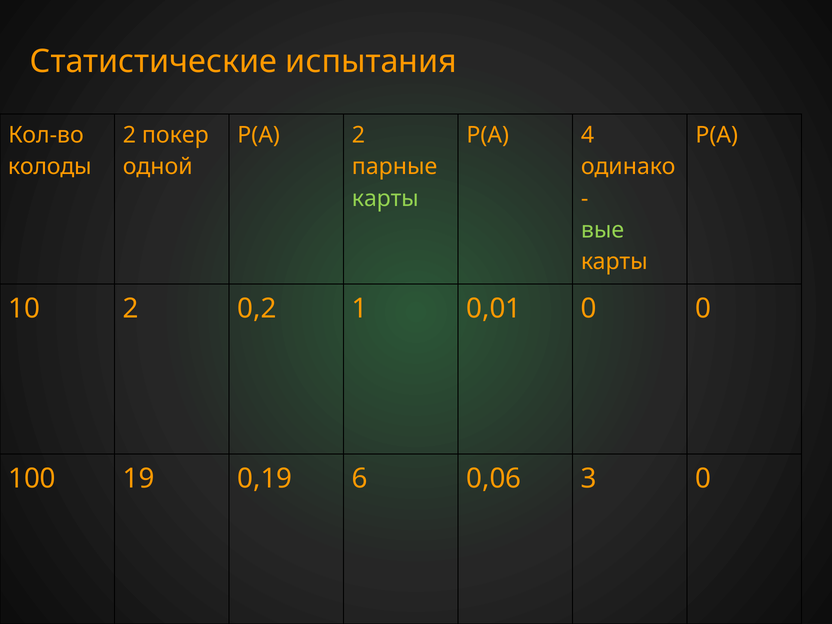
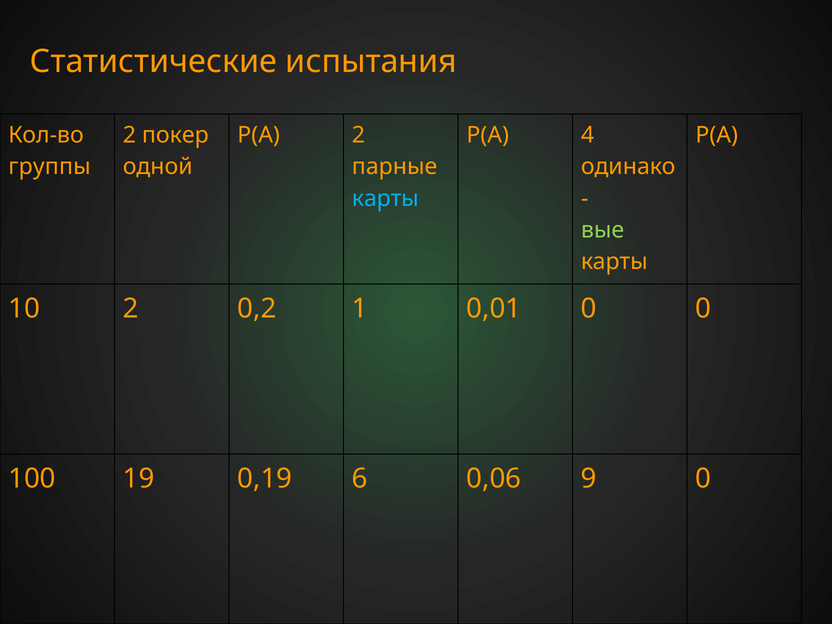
колоды: колоды -> группы (50, 167)
карты colour: light green -> light blue (385, 198)
3: 3 -> 9 (589, 479)
